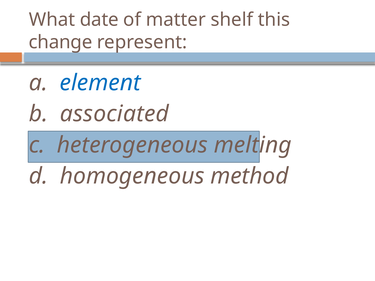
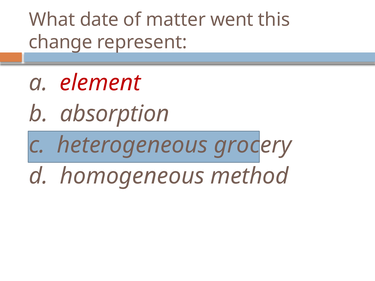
shelf: shelf -> went (232, 20)
element colour: blue -> red (100, 83)
associated: associated -> absorption (115, 114)
melting: melting -> grocery (253, 145)
